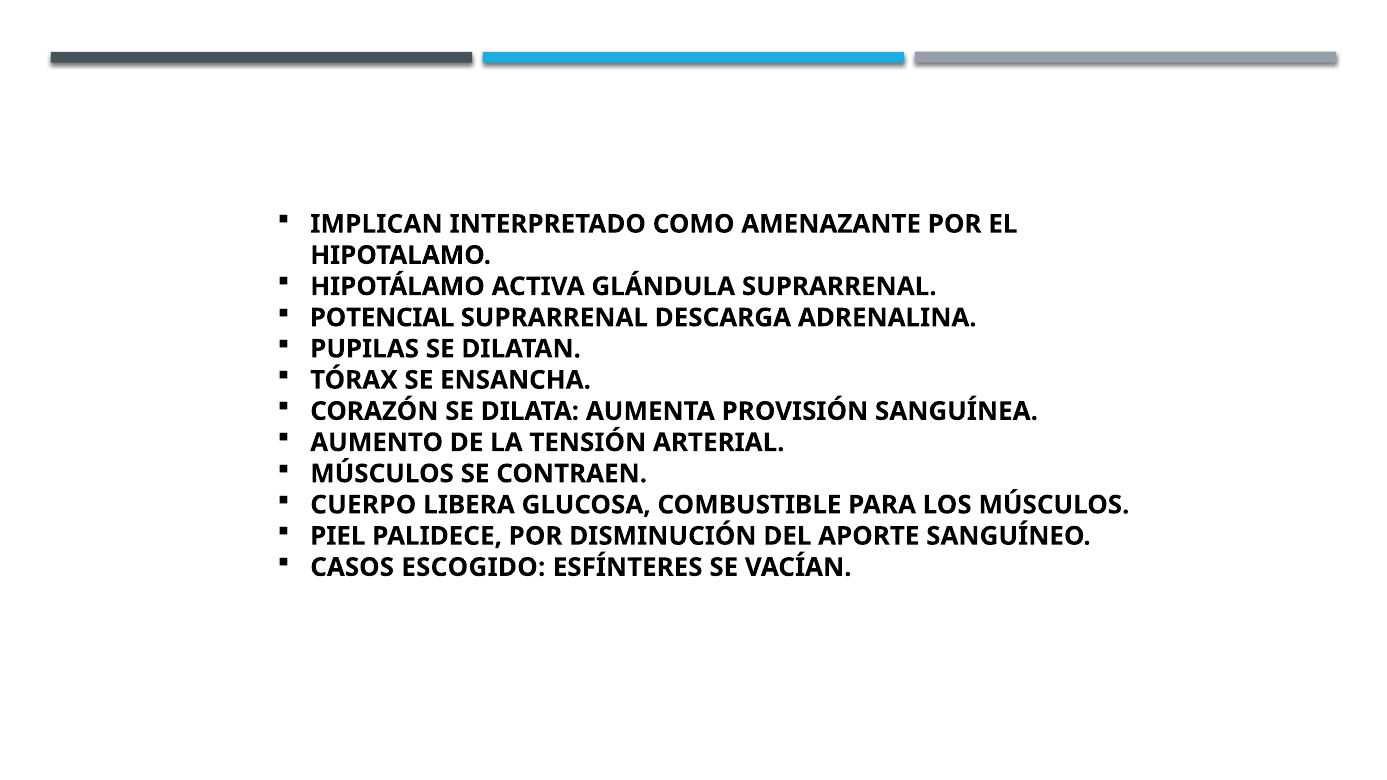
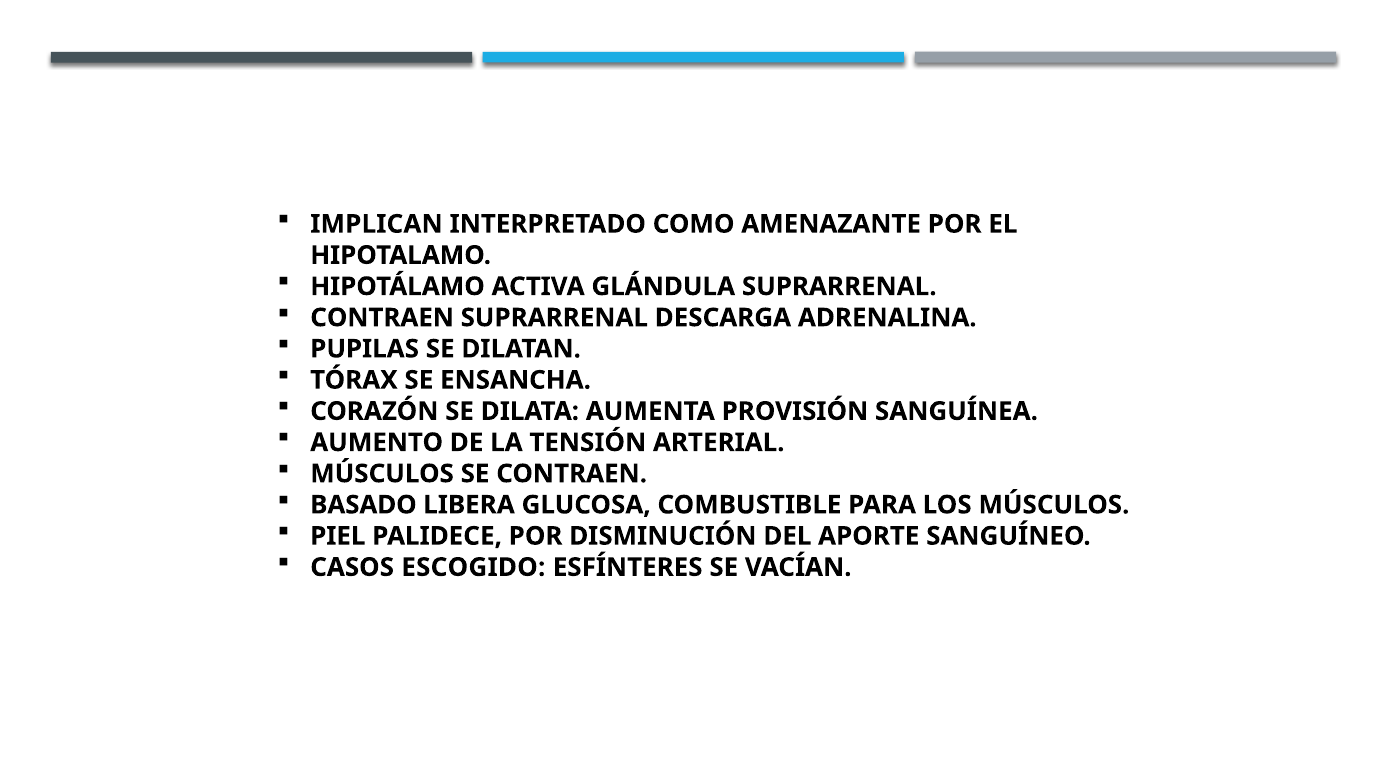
POTENCIAL: POTENCIAL -> CONTRAEN (382, 318)
CUERPO: CUERPO -> BASADO (363, 505)
